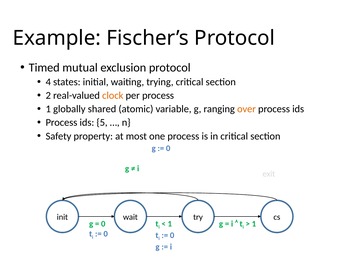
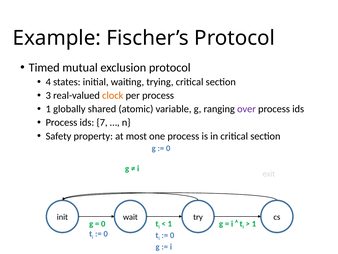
2: 2 -> 3 (48, 95)
over colour: orange -> purple (247, 109)
5: 5 -> 7 (102, 122)
